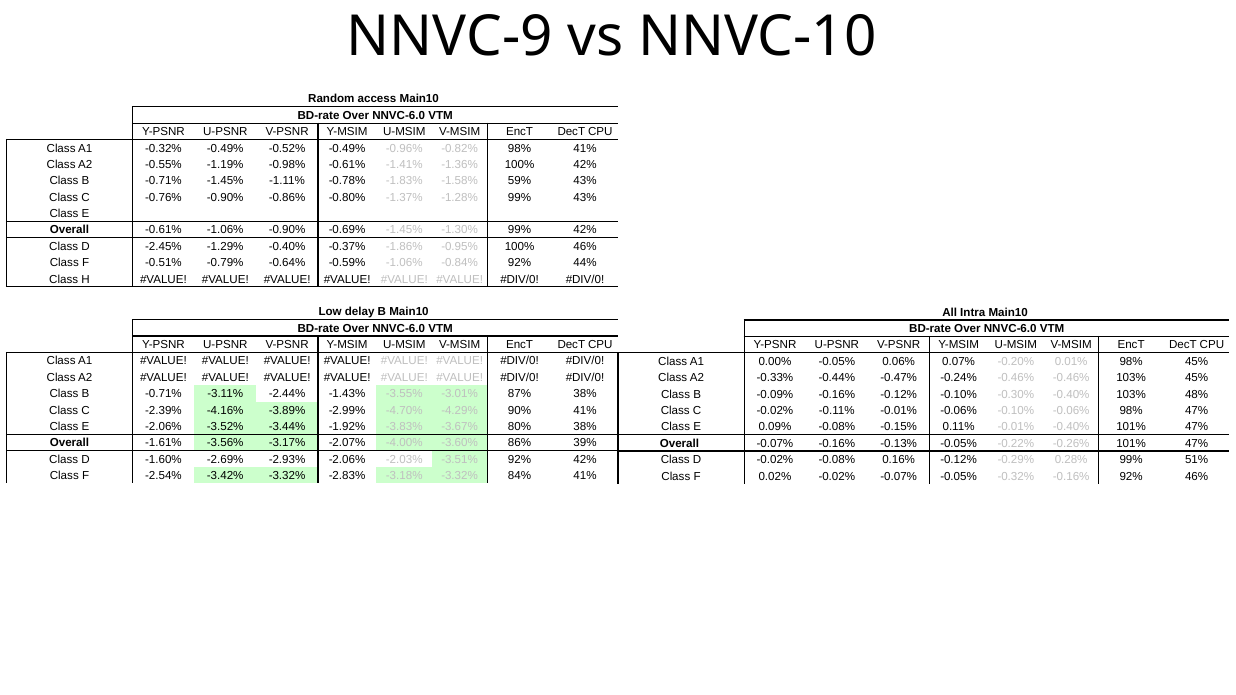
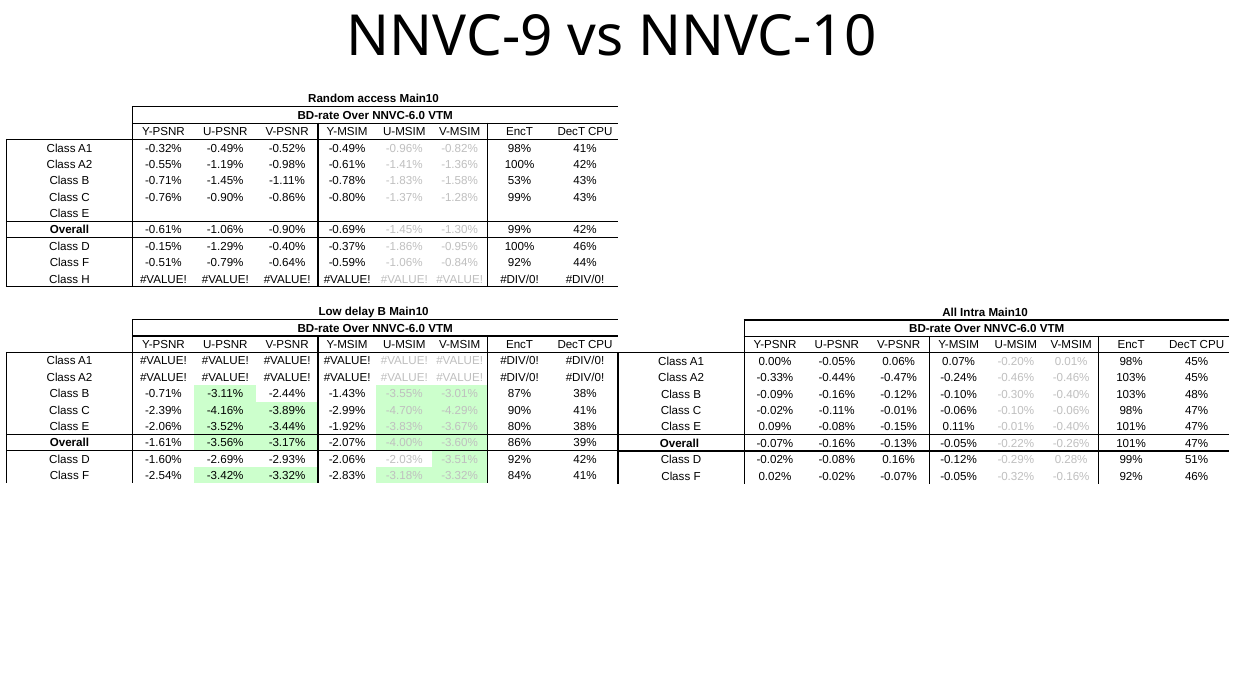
59%: 59% -> 53% (520, 181)
D -2.45%: -2.45% -> -0.15% (163, 247)
